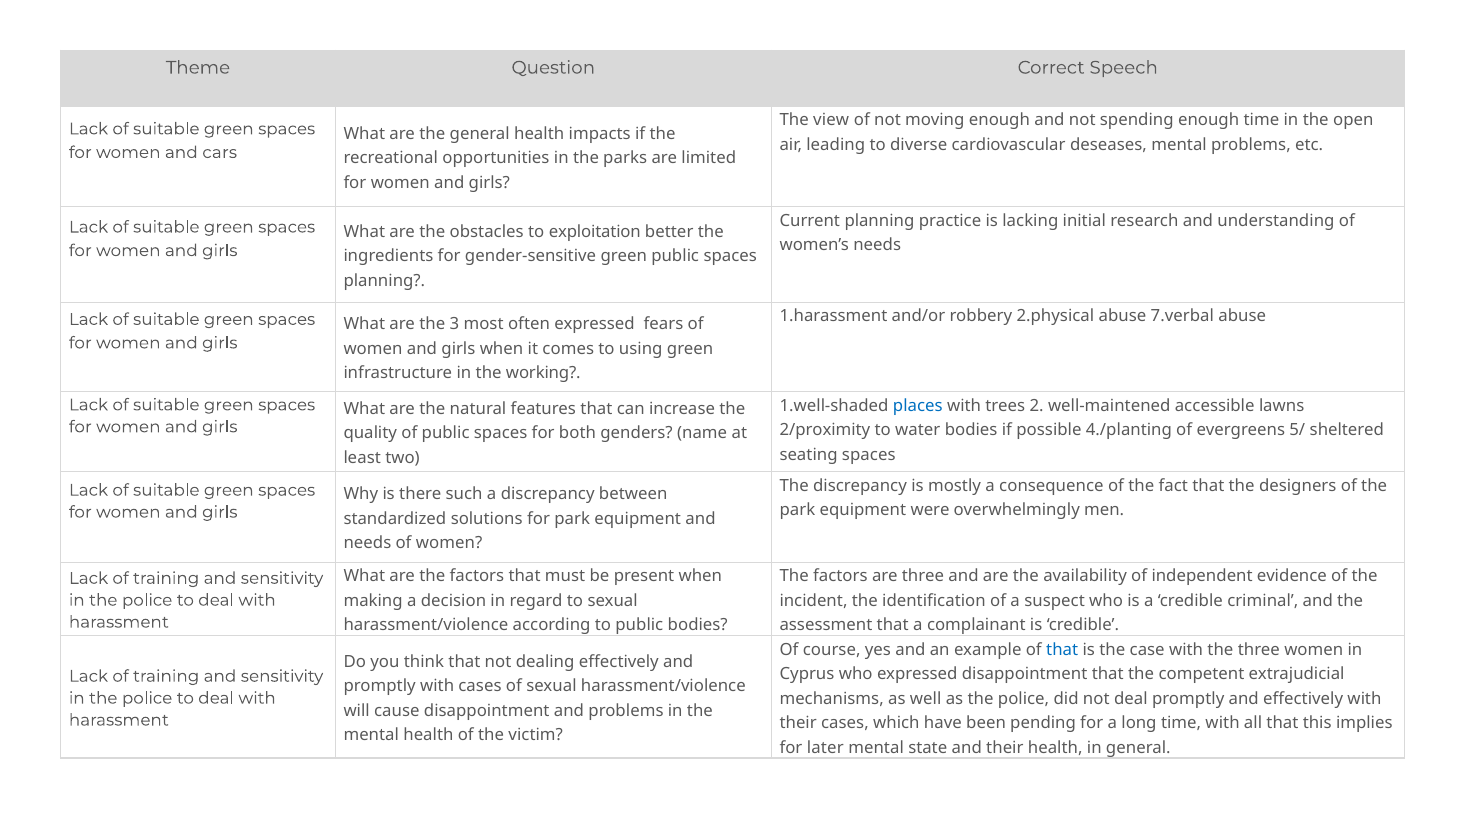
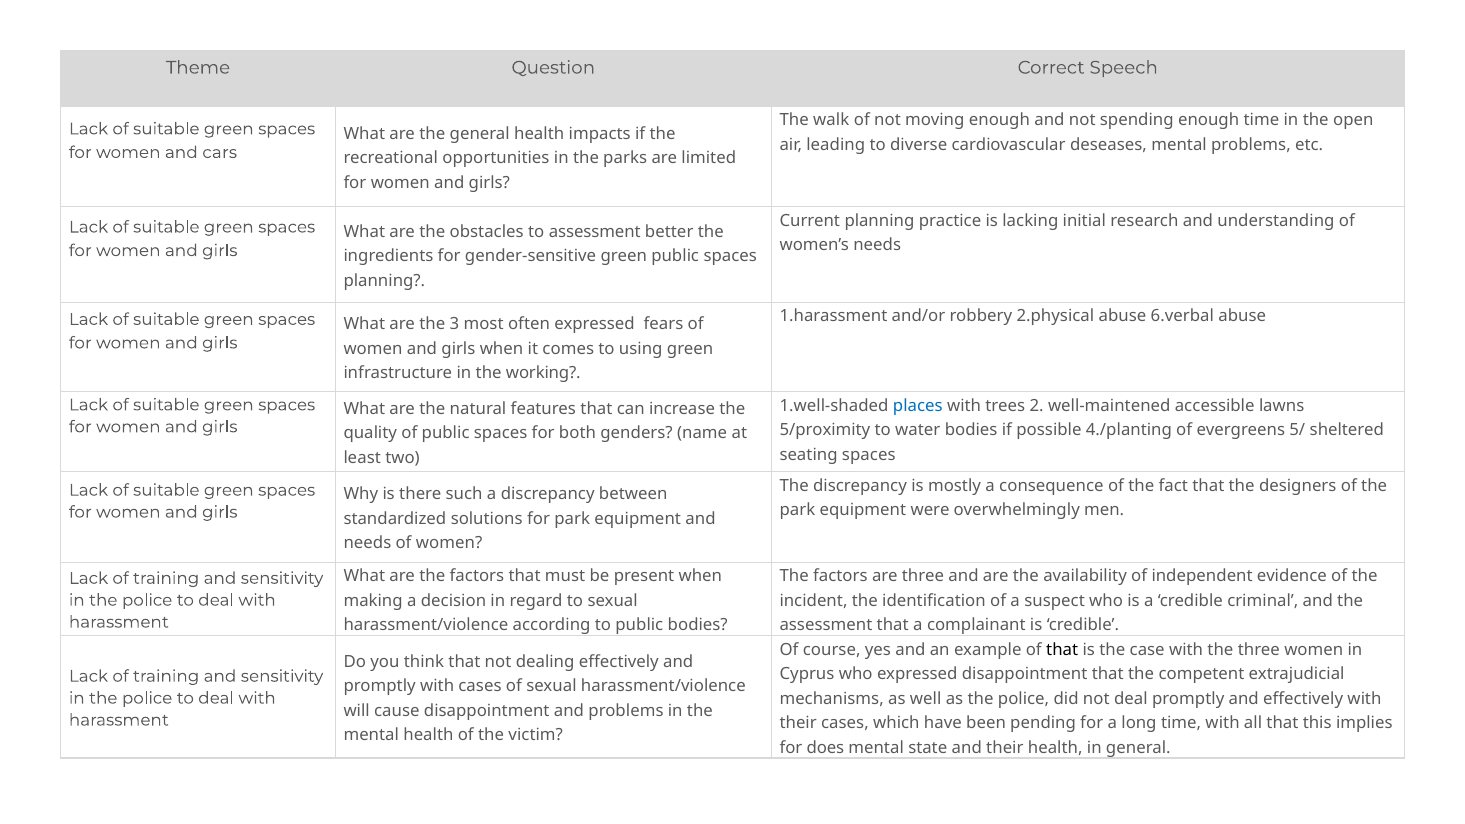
view: view -> walk (831, 120)
to exploitation: exploitation -> assessment (595, 232)
7.verbal: 7.verbal -> 6.verbal (1182, 316)
2/proximity: 2/proximity -> 5/proximity (825, 430)
that colour: blue -> black (1062, 650)
later: later -> does (825, 748)
